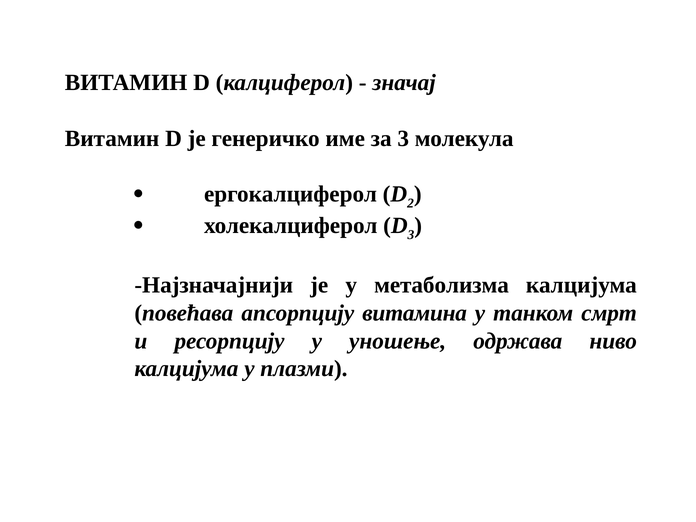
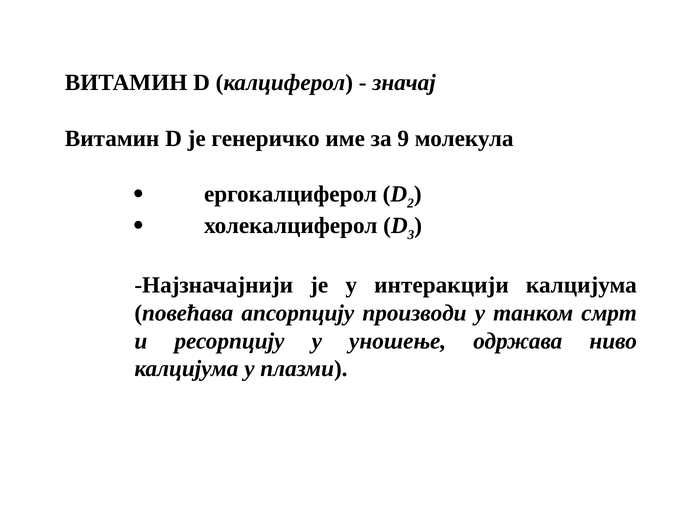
за 3: 3 -> 9 (403, 138)
метаболизма: метаболизма -> интеракцији (441, 285)
витамина: витамина -> производи (415, 313)
